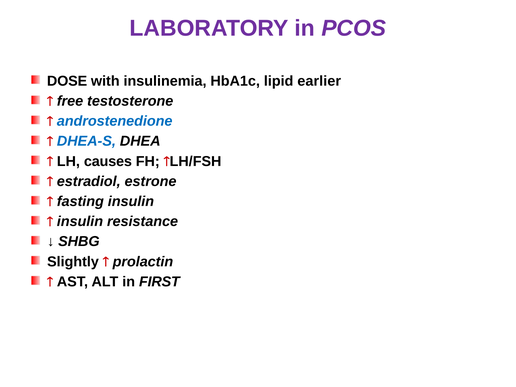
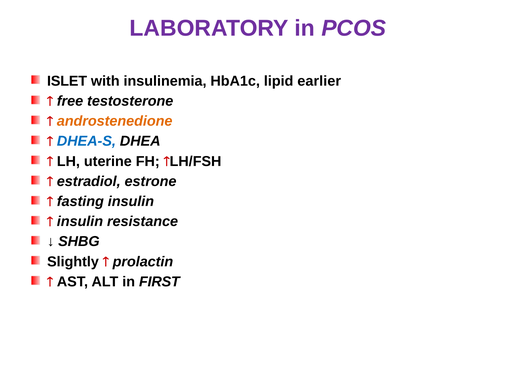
DOSE: DOSE -> ISLET (67, 81)
androstenedione colour: blue -> orange (115, 121)
causes: causes -> uterine (108, 161)
